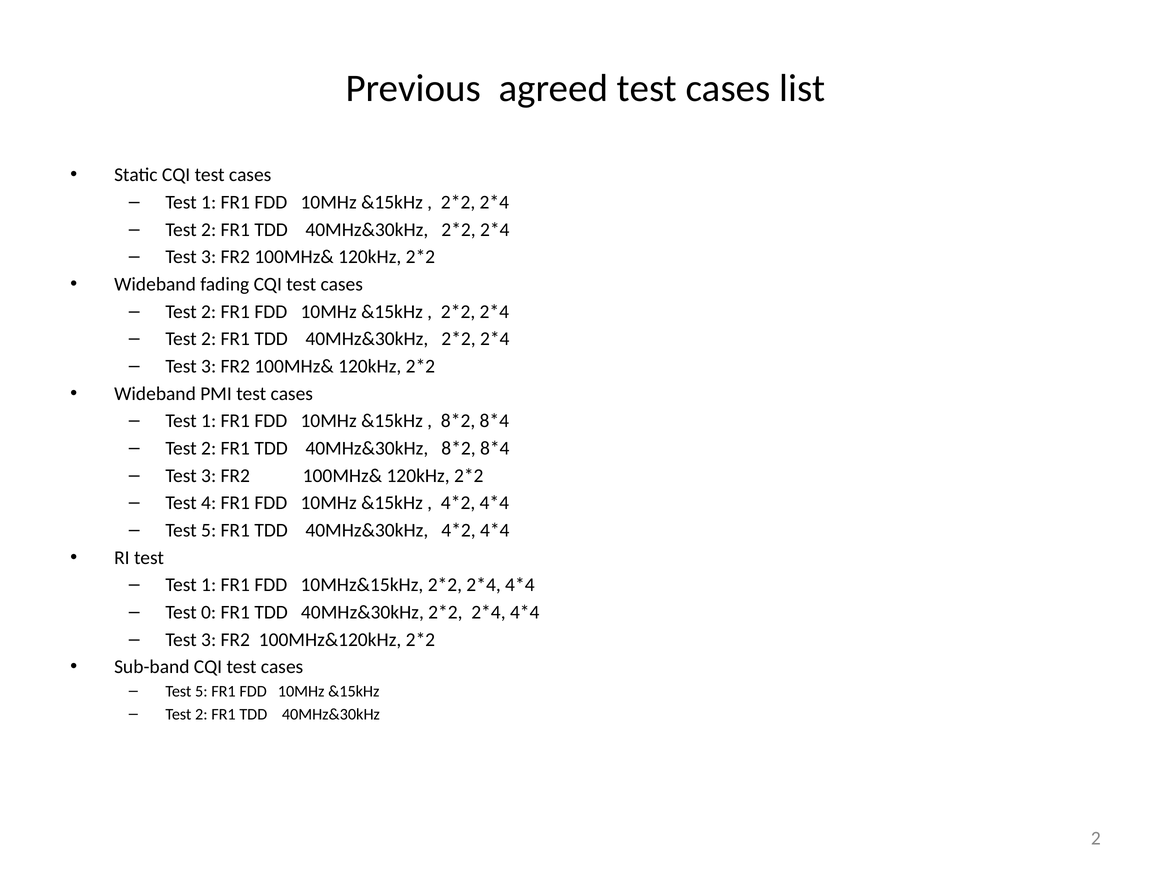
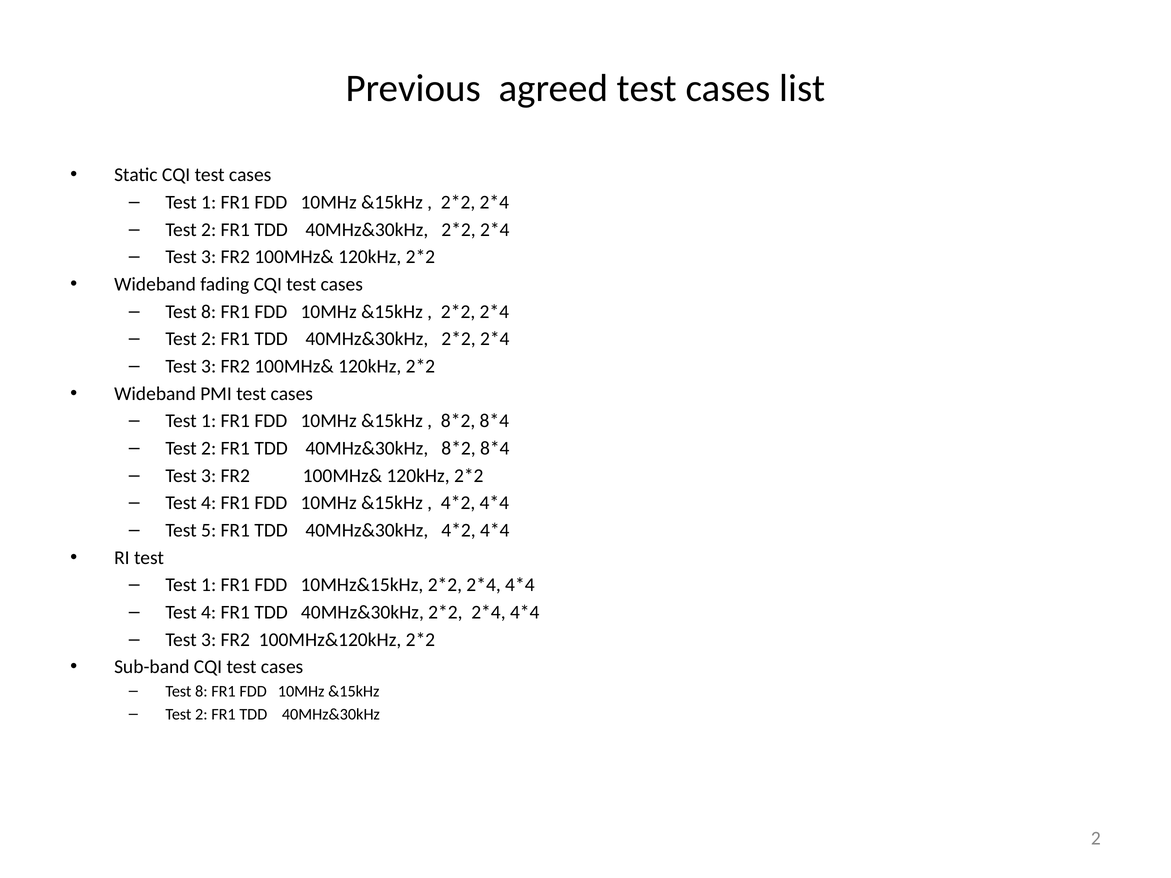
2: 2 -> 8 (209, 312)
0: 0 -> 4 (209, 612)
5: 5 -> 8 (201, 692)
